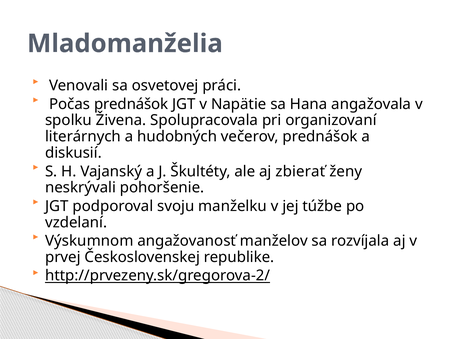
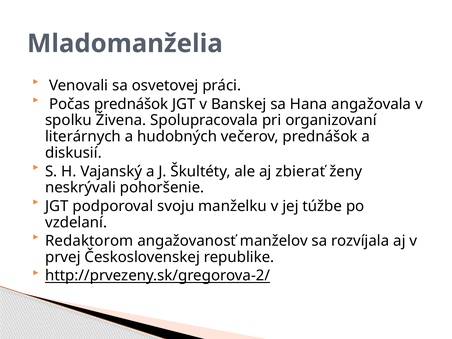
Napätie: Napätie -> Banskej (239, 104)
Výskumnom: Výskumnom -> Redaktorom (89, 241)
